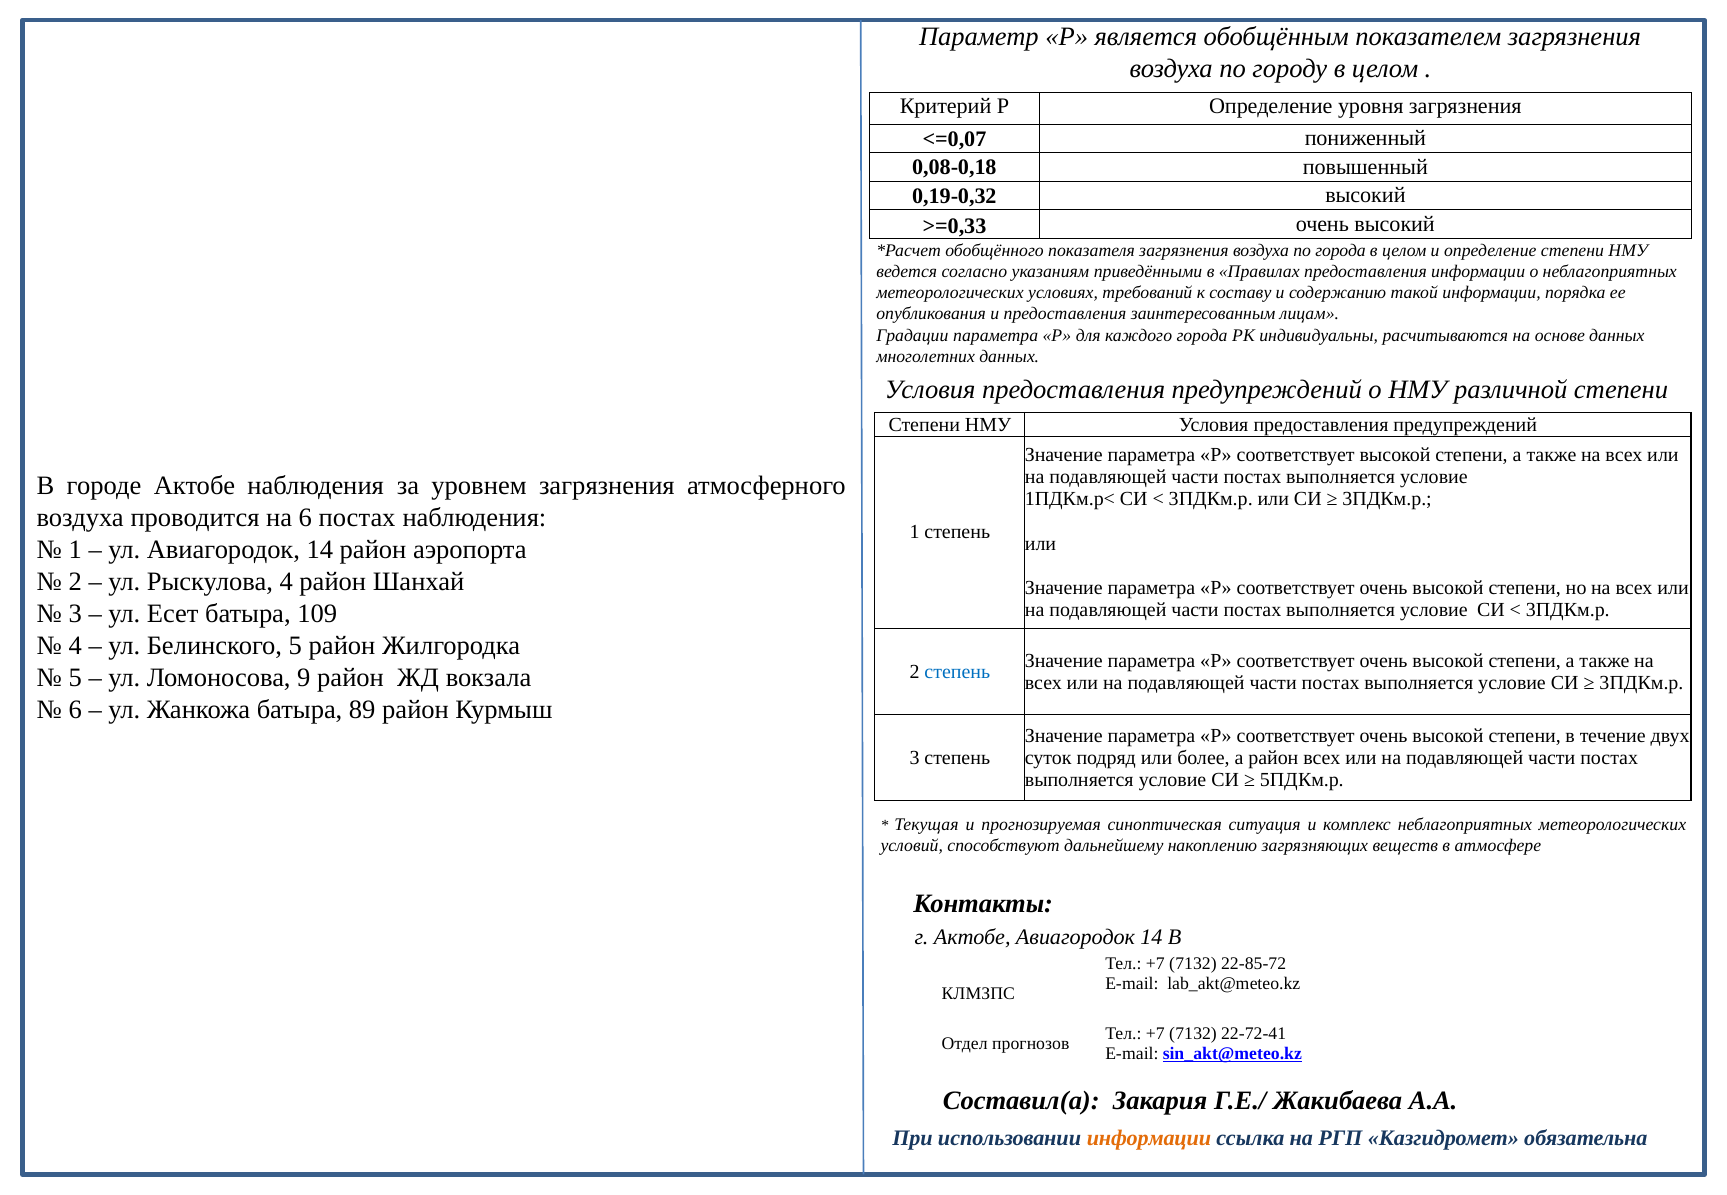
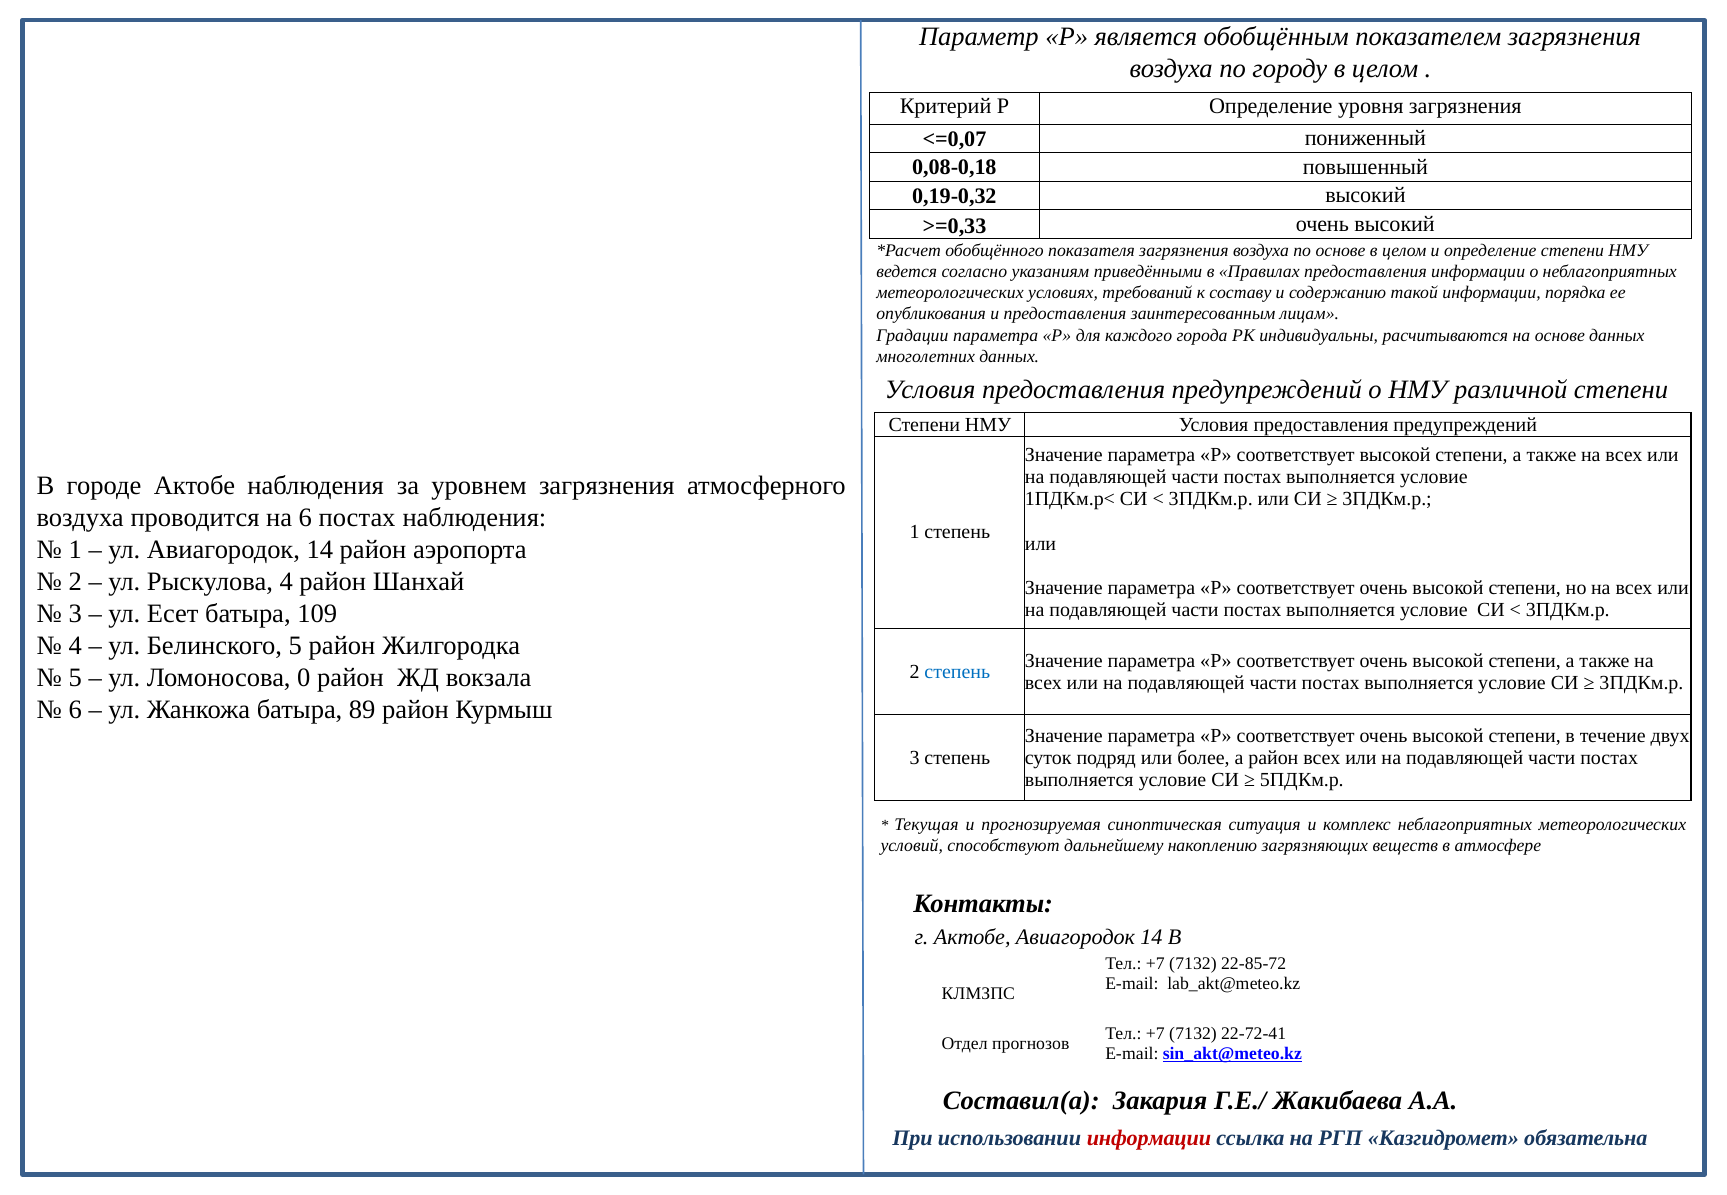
по города: города -> основе (1340, 251)
9: 9 -> 0 (304, 678)
информации colour: orange -> red (1149, 1139)
